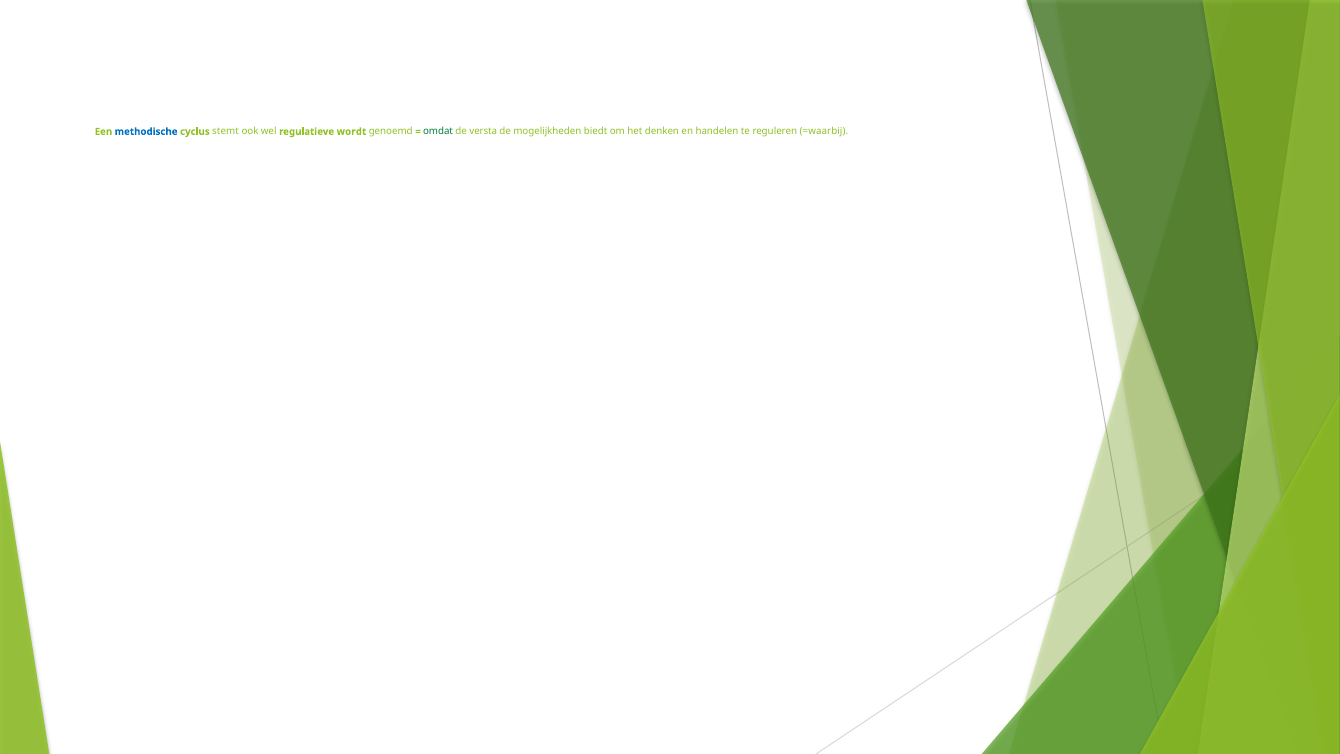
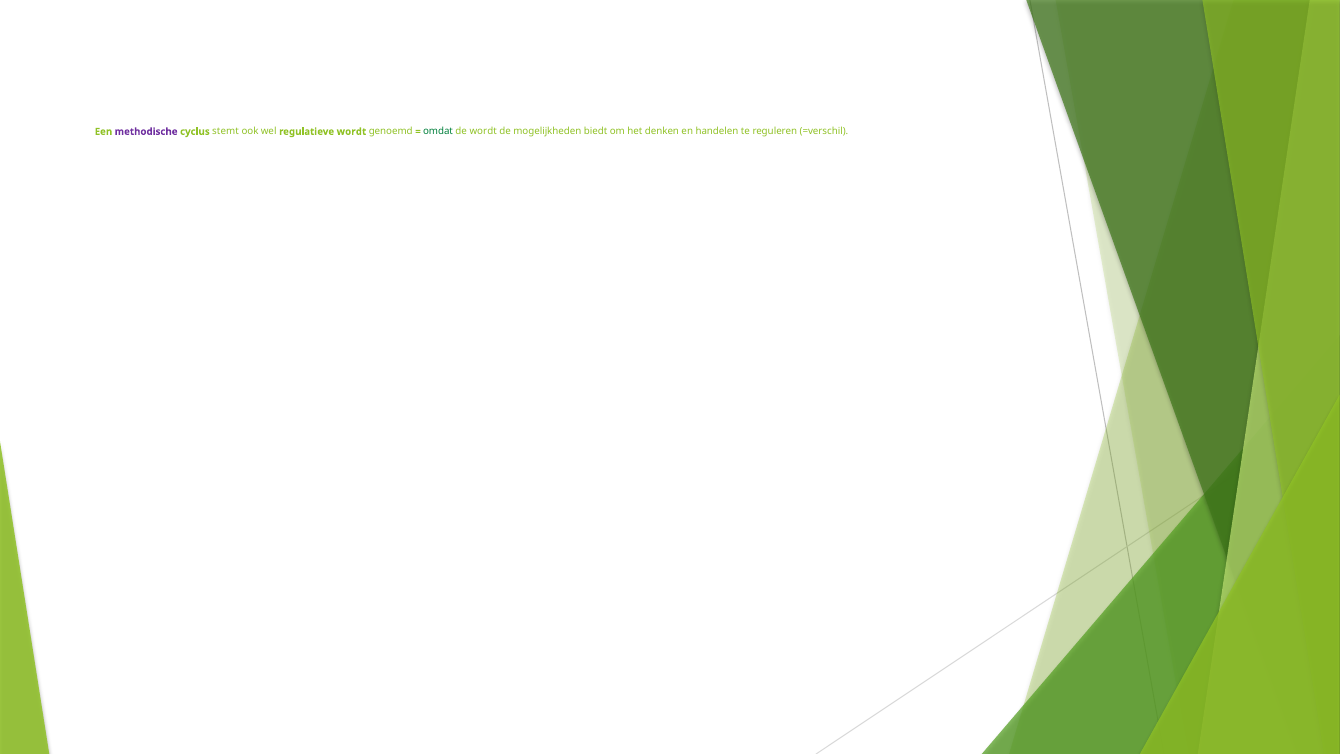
methodische colour: blue -> purple (146, 132)
de versta: versta -> wordt (483, 132)
=waarbij: =waarbij -> =verschil (824, 132)
